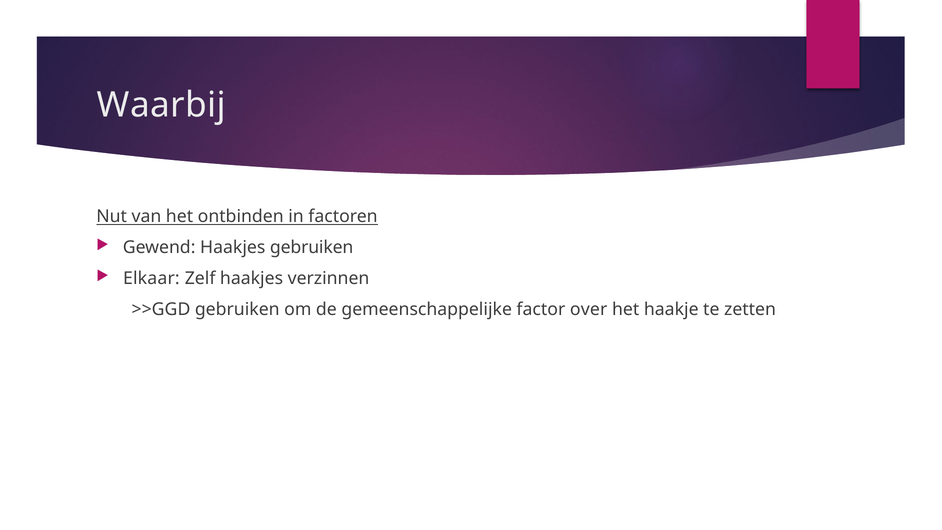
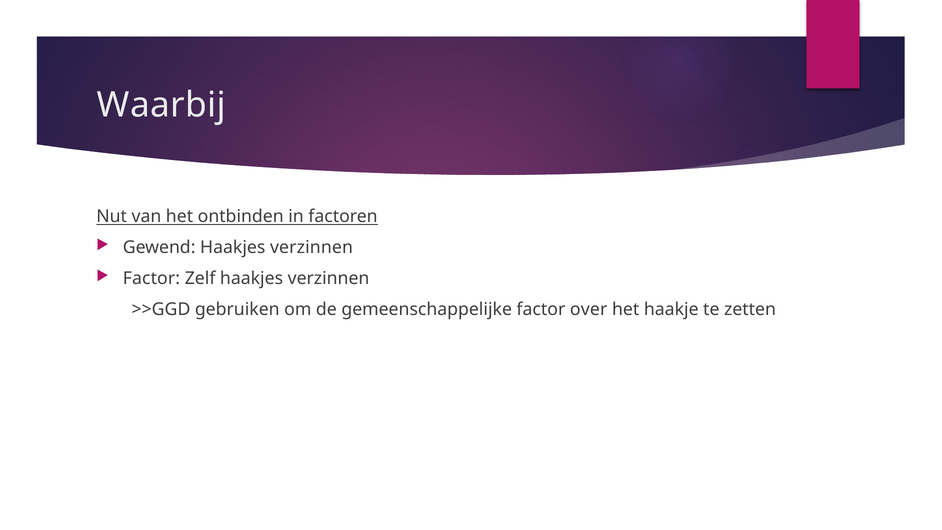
Gewend Haakjes gebruiken: gebruiken -> verzinnen (311, 248)
Elkaar: Elkaar -> Factor (151, 279)
